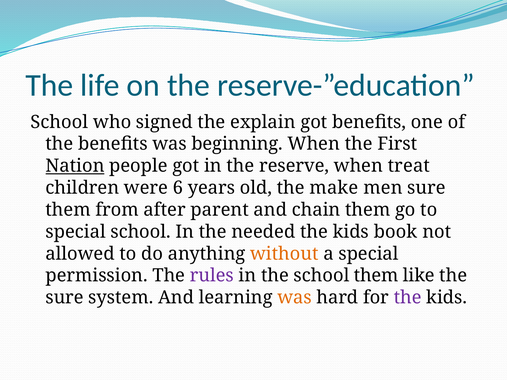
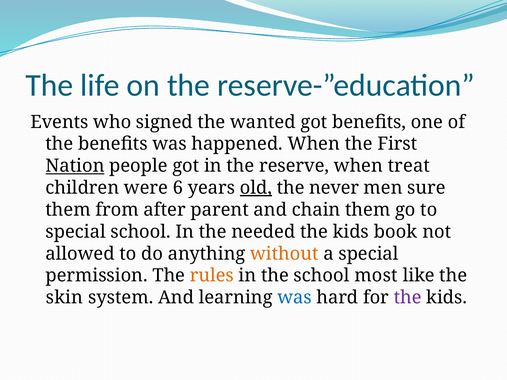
School: School -> Events (59, 122)
explain: explain -> wanted (263, 122)
beginning: beginning -> happened (237, 144)
old underline: none -> present (256, 188)
make: make -> never (334, 188)
rules colour: purple -> orange (212, 276)
school them: them -> most (376, 276)
sure: sure -> skin (64, 298)
was colour: orange -> blue (295, 298)
